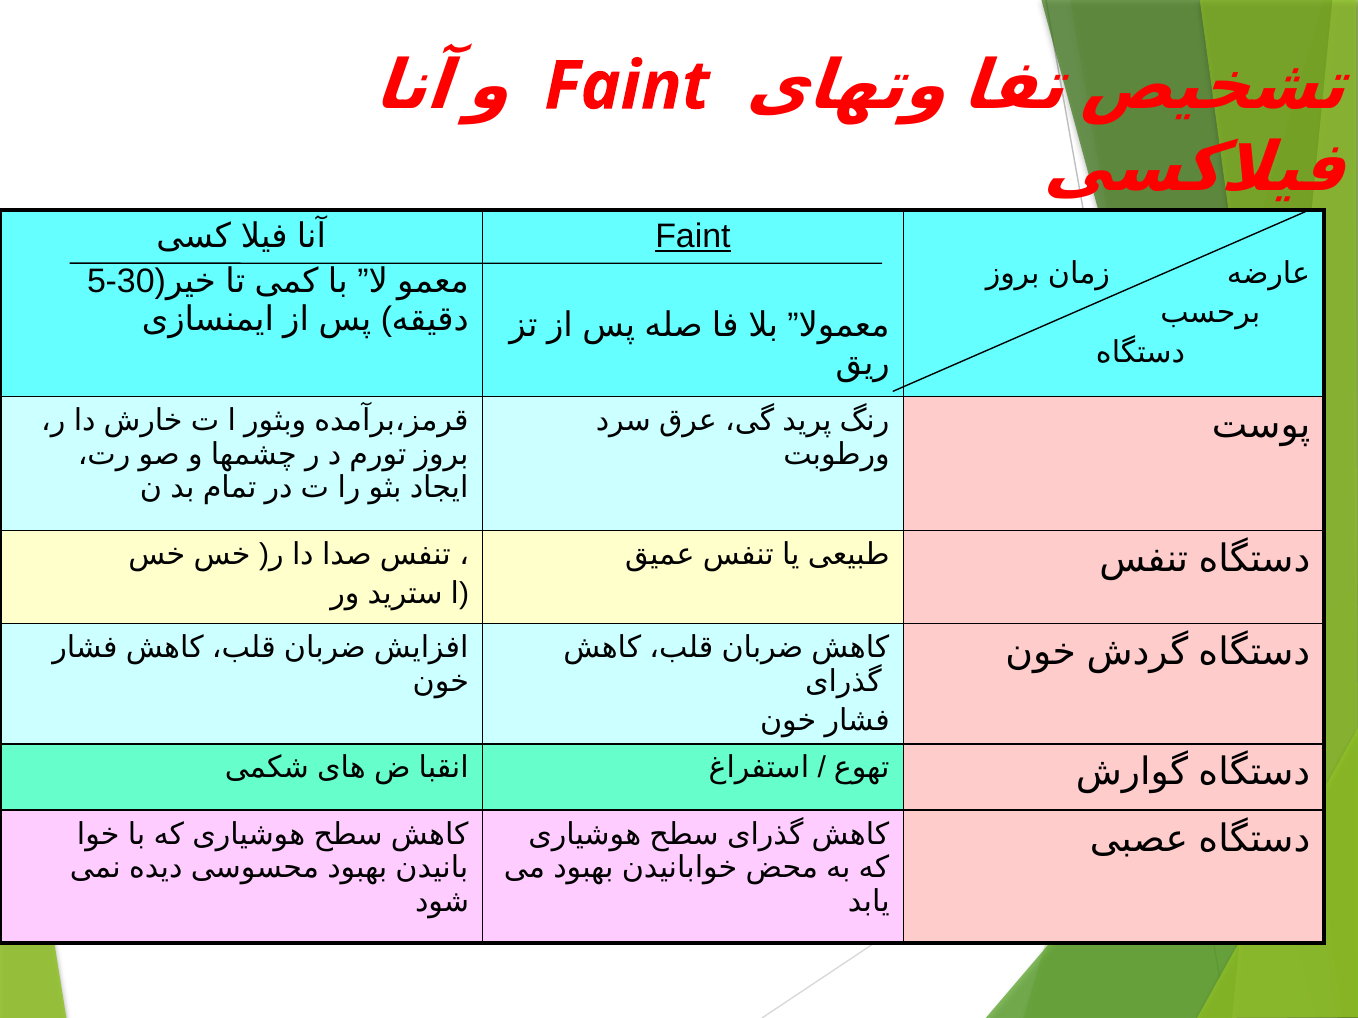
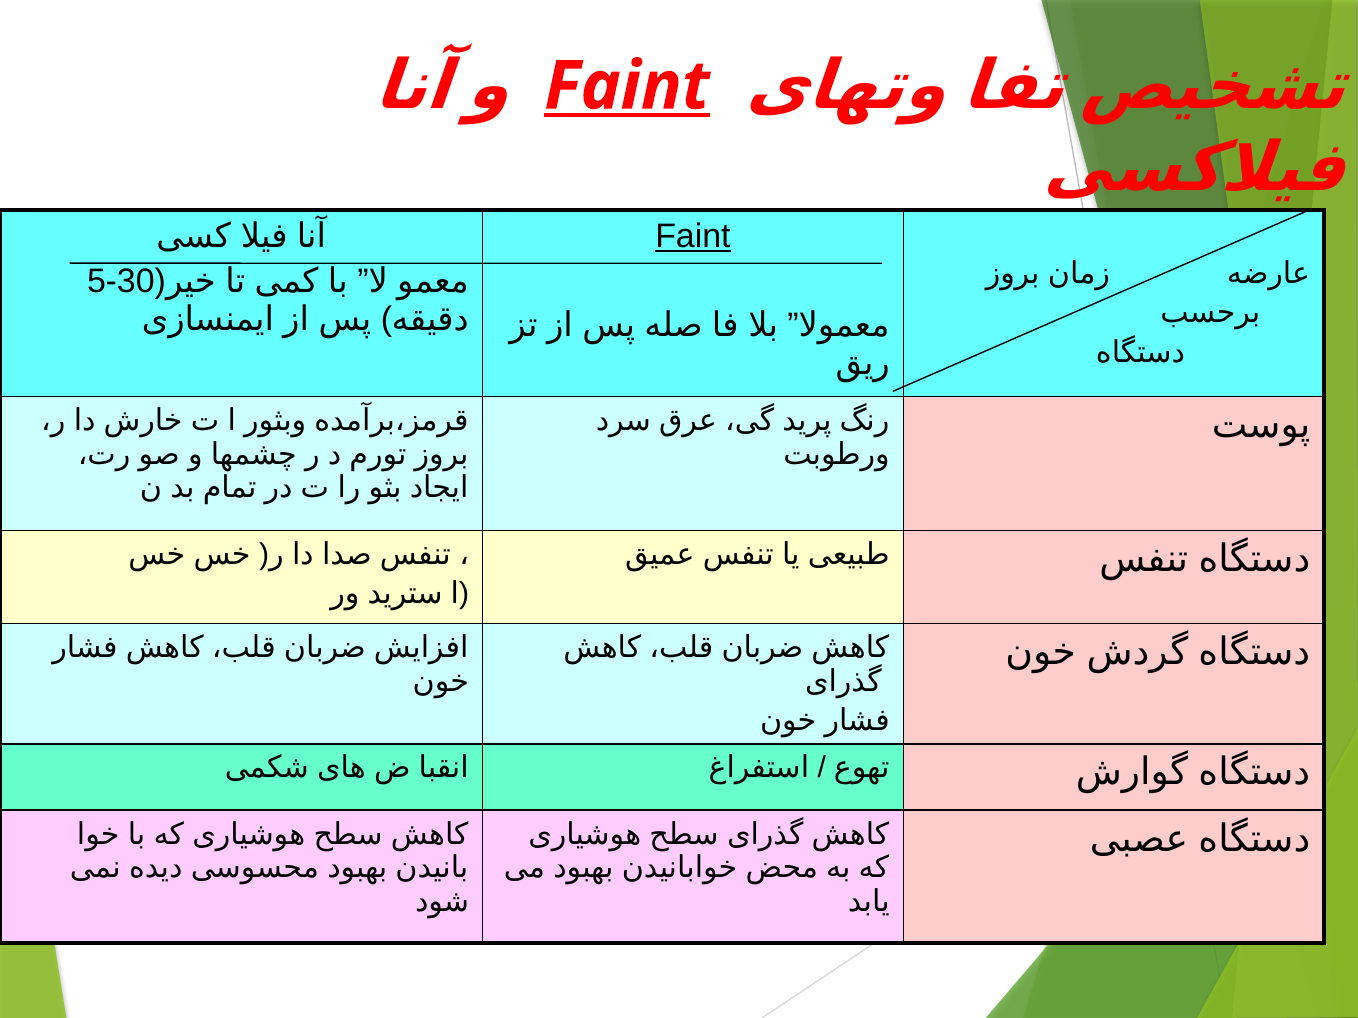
Faint underline: none -> present (627, 86)
